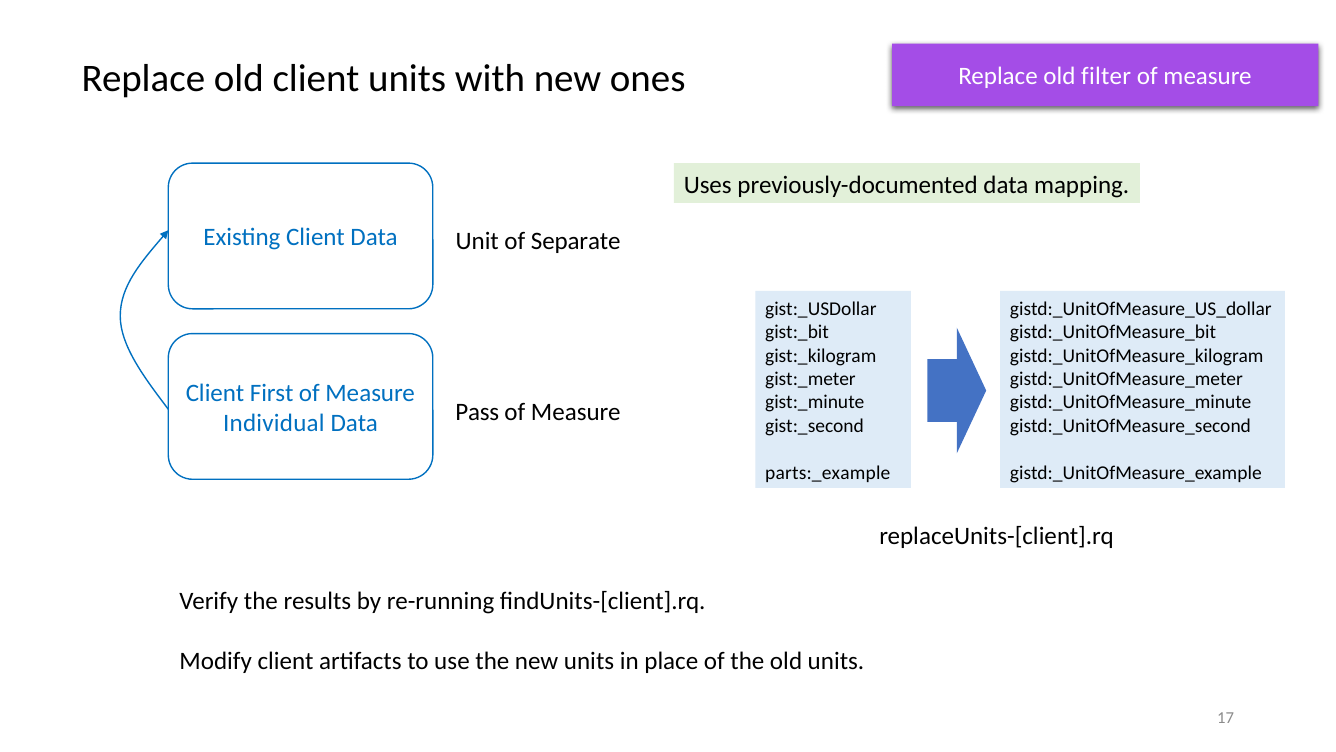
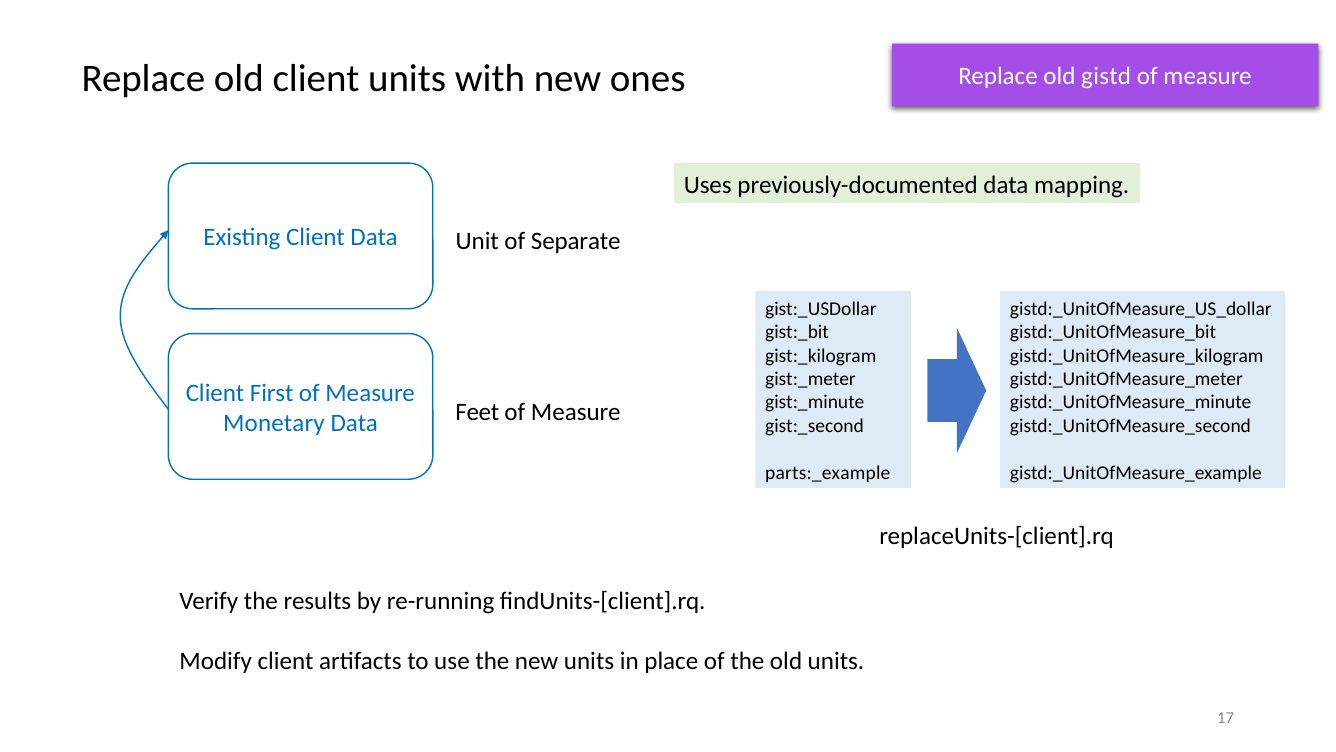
filter: filter -> gistd (1106, 77)
Pass: Pass -> Feet (477, 412)
Individual: Individual -> Monetary (274, 423)
